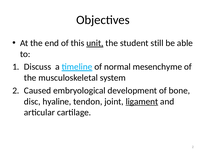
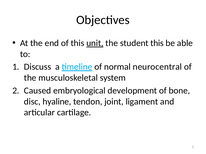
student still: still -> this (157, 43)
mesenchyme: mesenchyme -> neurocentral (157, 67)
ligament underline: present -> none (142, 102)
